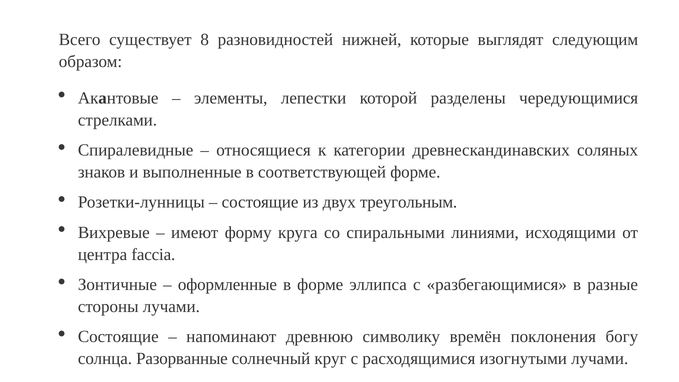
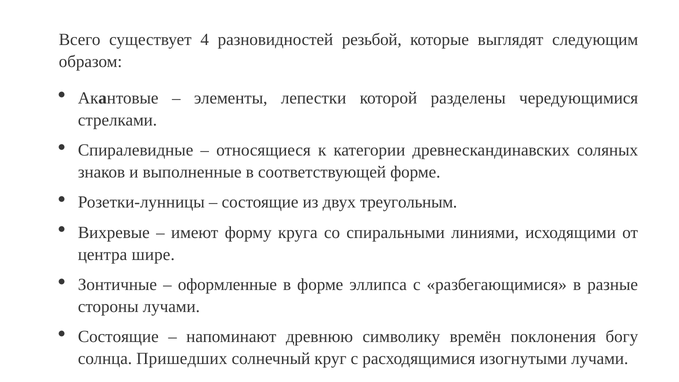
8: 8 -> 4 (205, 40)
нижней: нижней -> резьбой (372, 40)
faccia: faccia -> шире (153, 254)
Разорванные: Разорванные -> Пришедших (182, 359)
